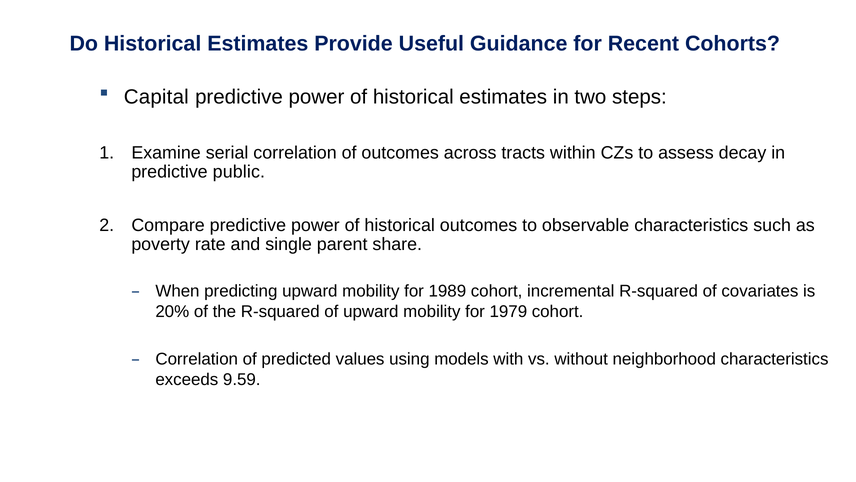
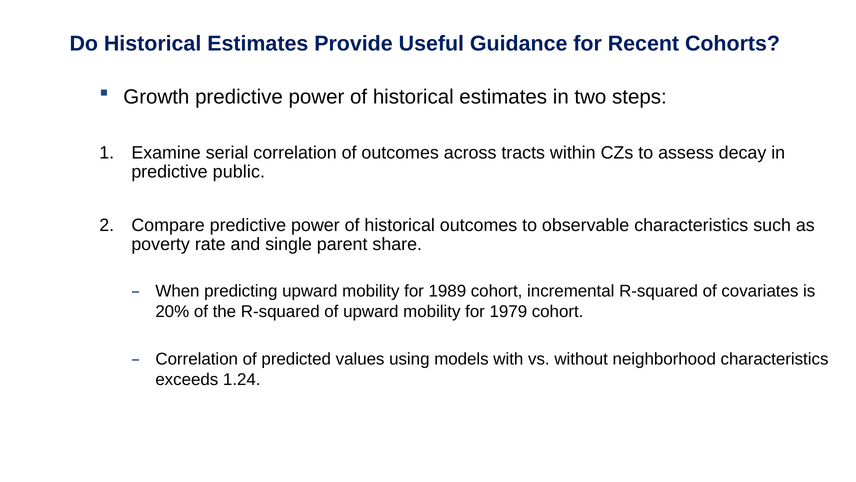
Capital: Capital -> Growth (156, 97)
9.59: 9.59 -> 1.24 (242, 379)
